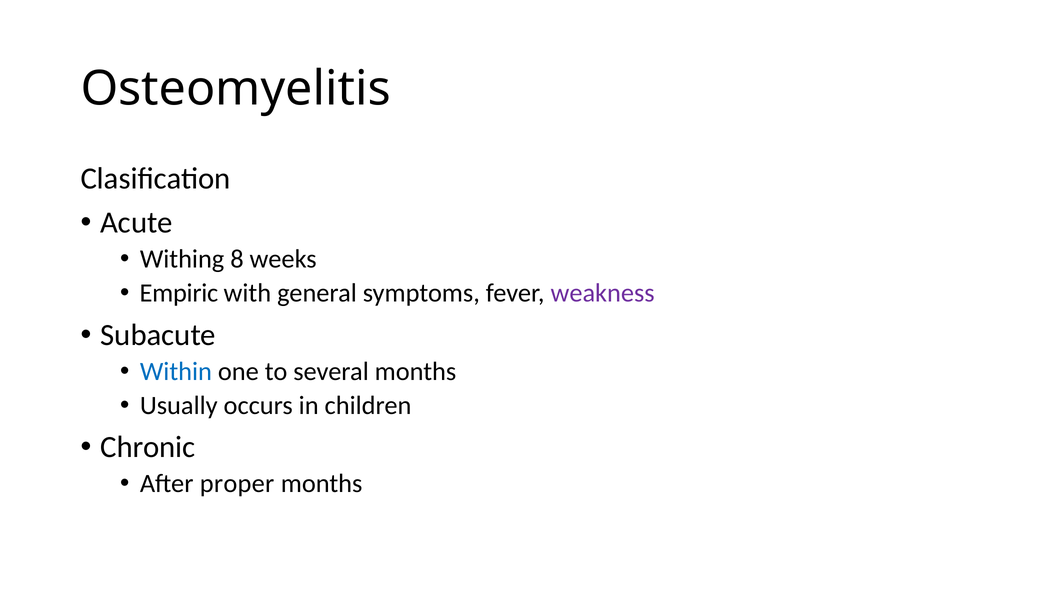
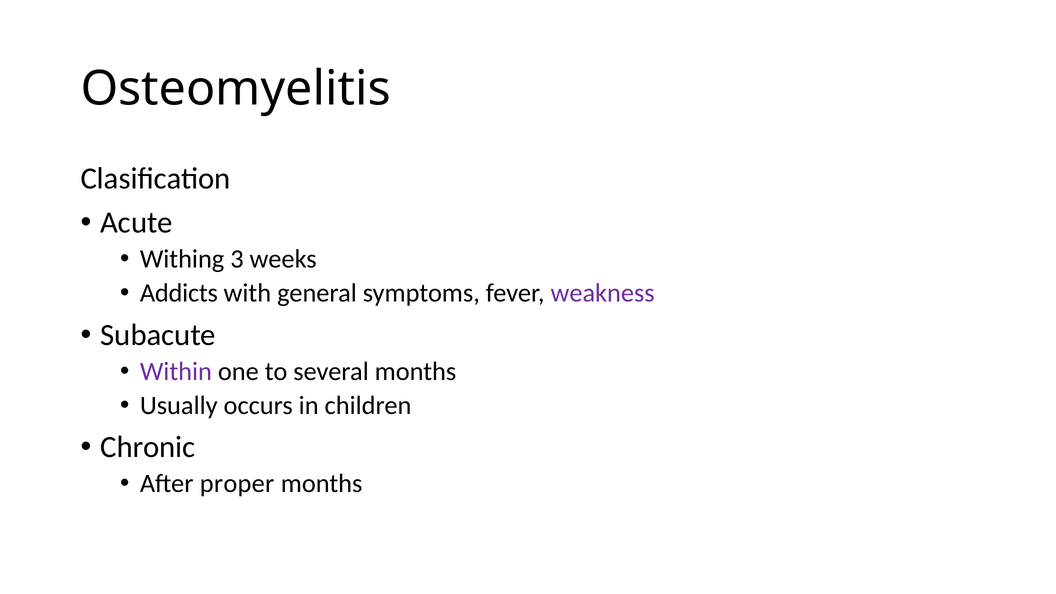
8: 8 -> 3 (237, 259)
Empiric: Empiric -> Addicts (179, 293)
Within colour: blue -> purple (176, 371)
